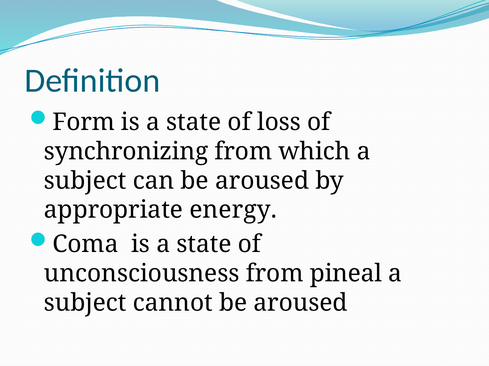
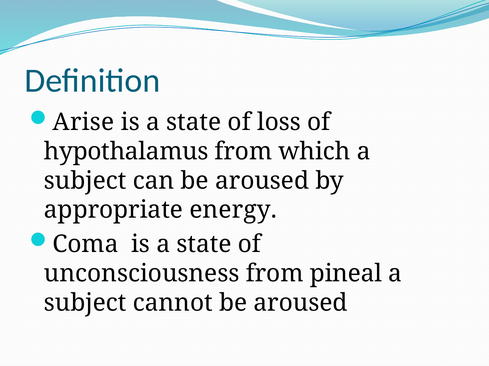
Form: Form -> Arise (83, 122)
synchronizing: synchronizing -> hypothalamus (126, 152)
